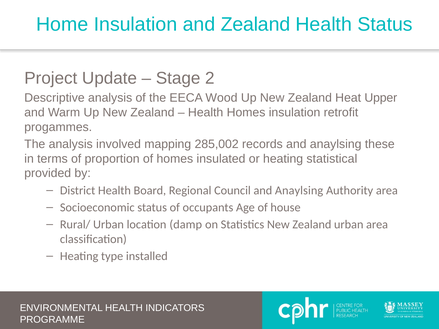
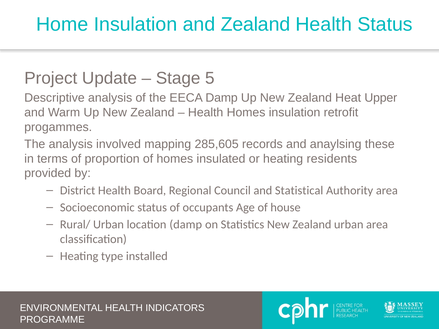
2: 2 -> 5 (210, 78)
EECA Wood: Wood -> Damp (222, 98)
285,002: 285,002 -> 285,605 (217, 144)
statistical: statistical -> residents (332, 159)
Council and Anaylsing: Anaylsing -> Statistical (299, 191)
